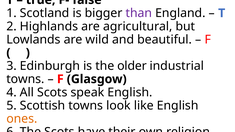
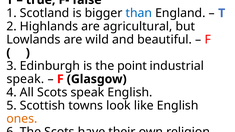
than colour: purple -> blue (139, 13)
older: older -> point (132, 66)
towns: towns -> speak (25, 79)
